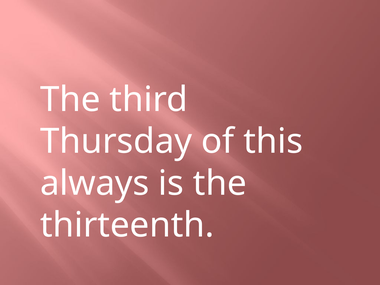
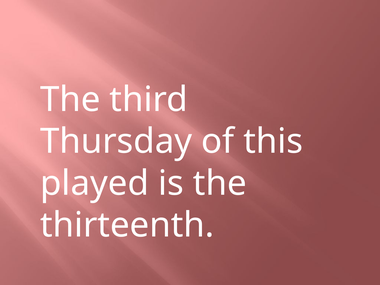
always: always -> played (95, 183)
